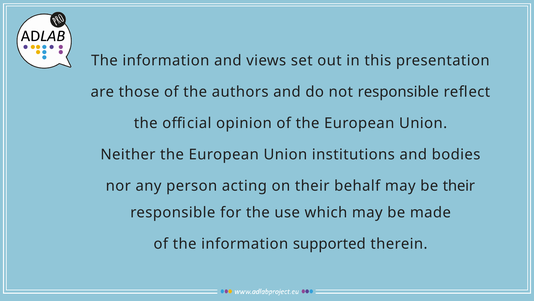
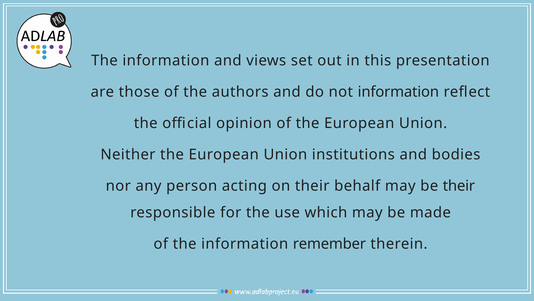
not responsible: responsible -> information (398, 92)
supported: supported -> remember (329, 243)
